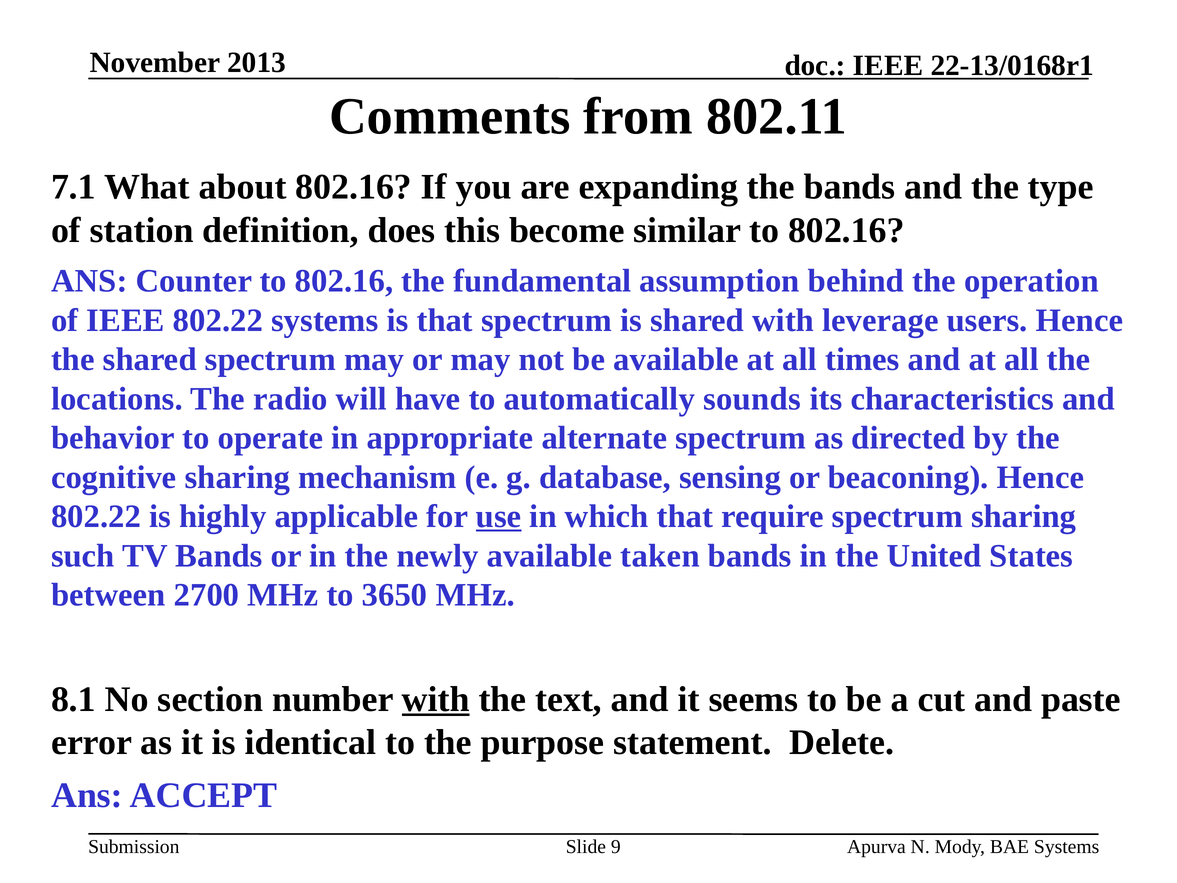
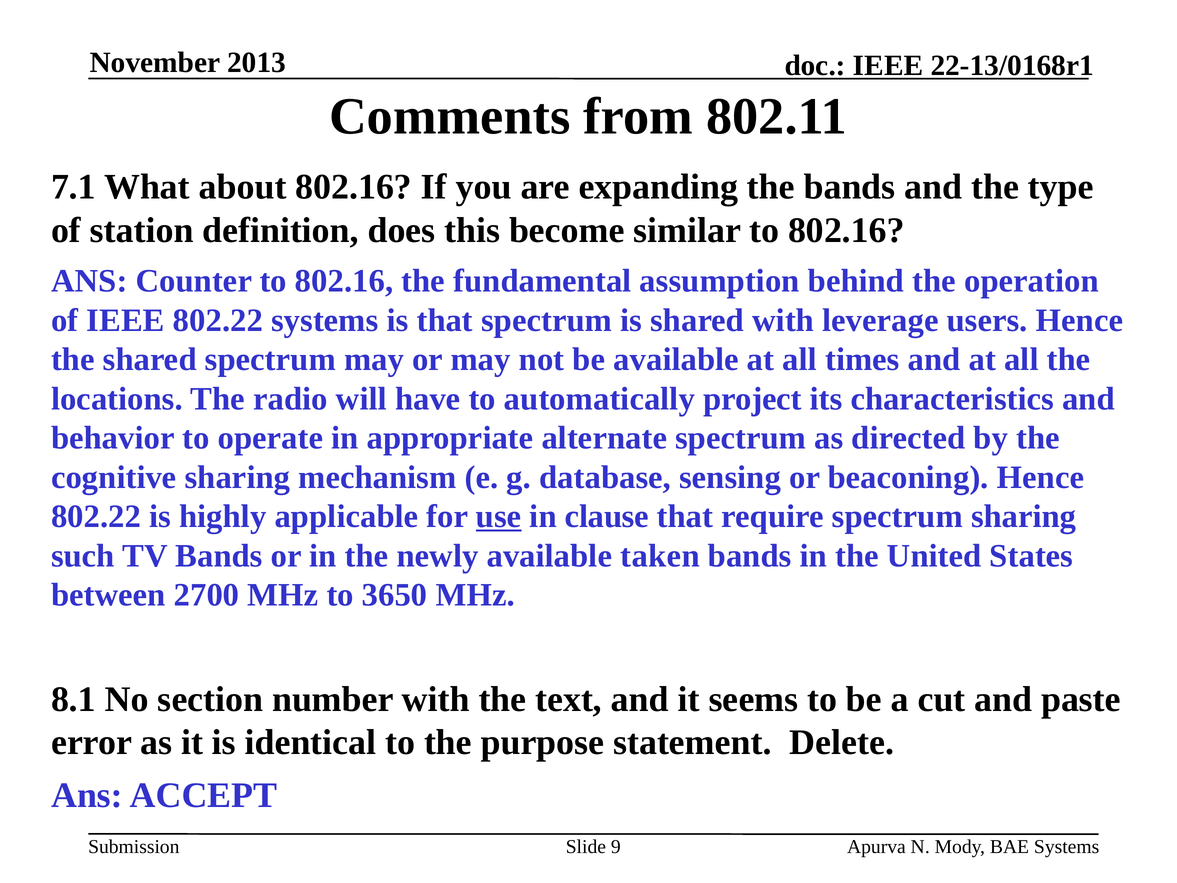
sounds: sounds -> project (752, 399)
which: which -> clause (607, 516)
with underline: present -> none (436, 699)
